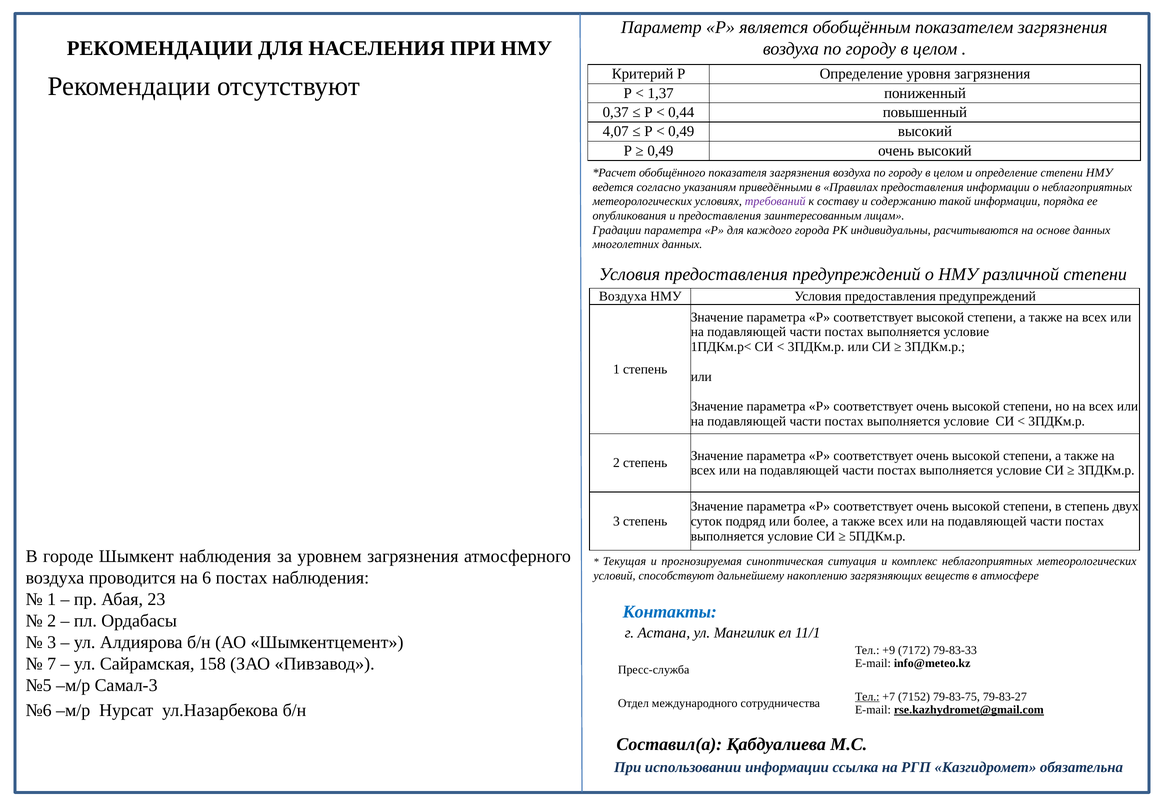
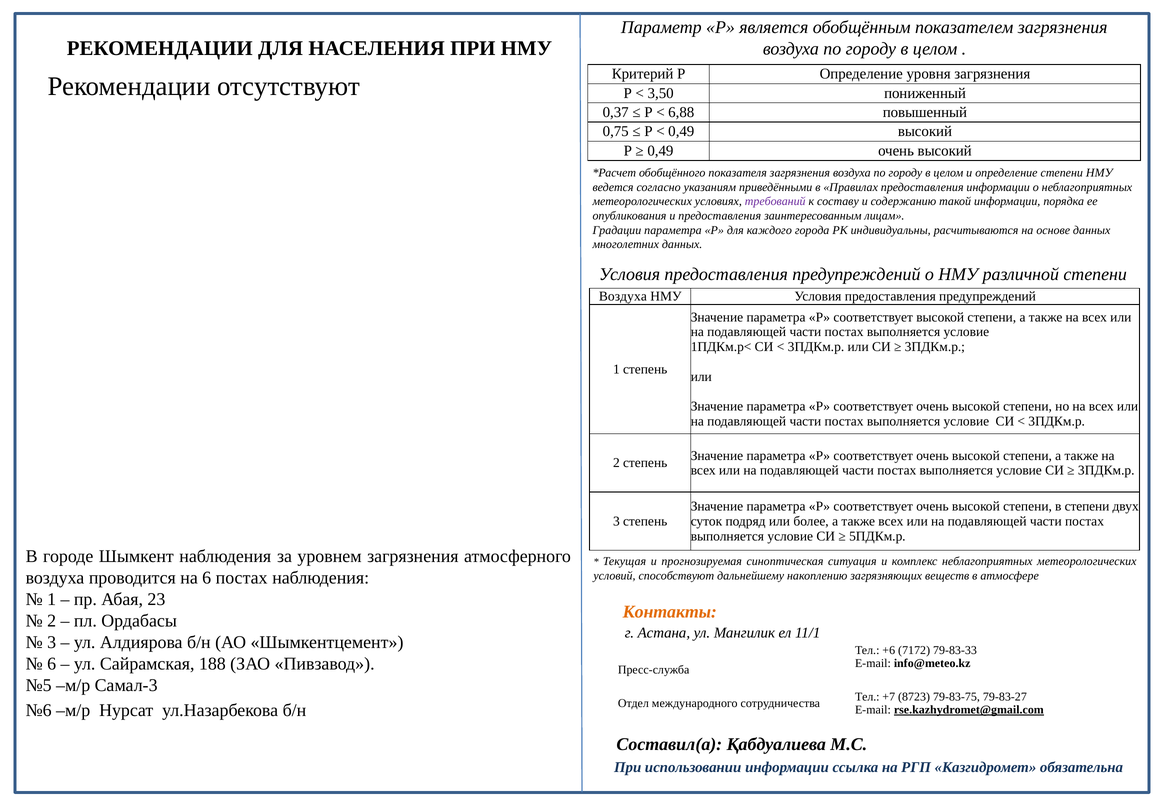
1,37: 1,37 -> 3,50 (661, 93)
0,44: 0,44 -> 6,88 (681, 112)
4,07: 4,07 -> 0,75 (616, 131)
в степень: степень -> степени (1087, 506)
Контакты colour: blue -> orange (670, 612)
+9: +9 -> +6 (889, 650)
7: 7 -> 6 (52, 664)
158: 158 -> 188 (212, 664)
Тел underline: present -> none (867, 696)
7152: 7152 -> 8723 (914, 696)
